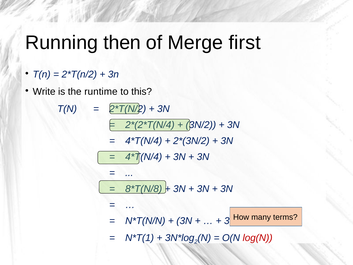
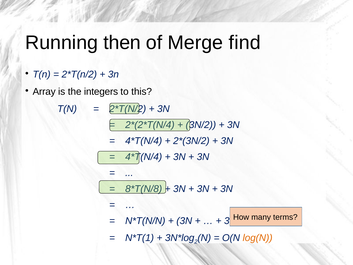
first: first -> find (245, 43)
Write: Write -> Array (44, 92)
runtime: runtime -> integers (101, 92)
log(N colour: red -> orange (258, 238)
